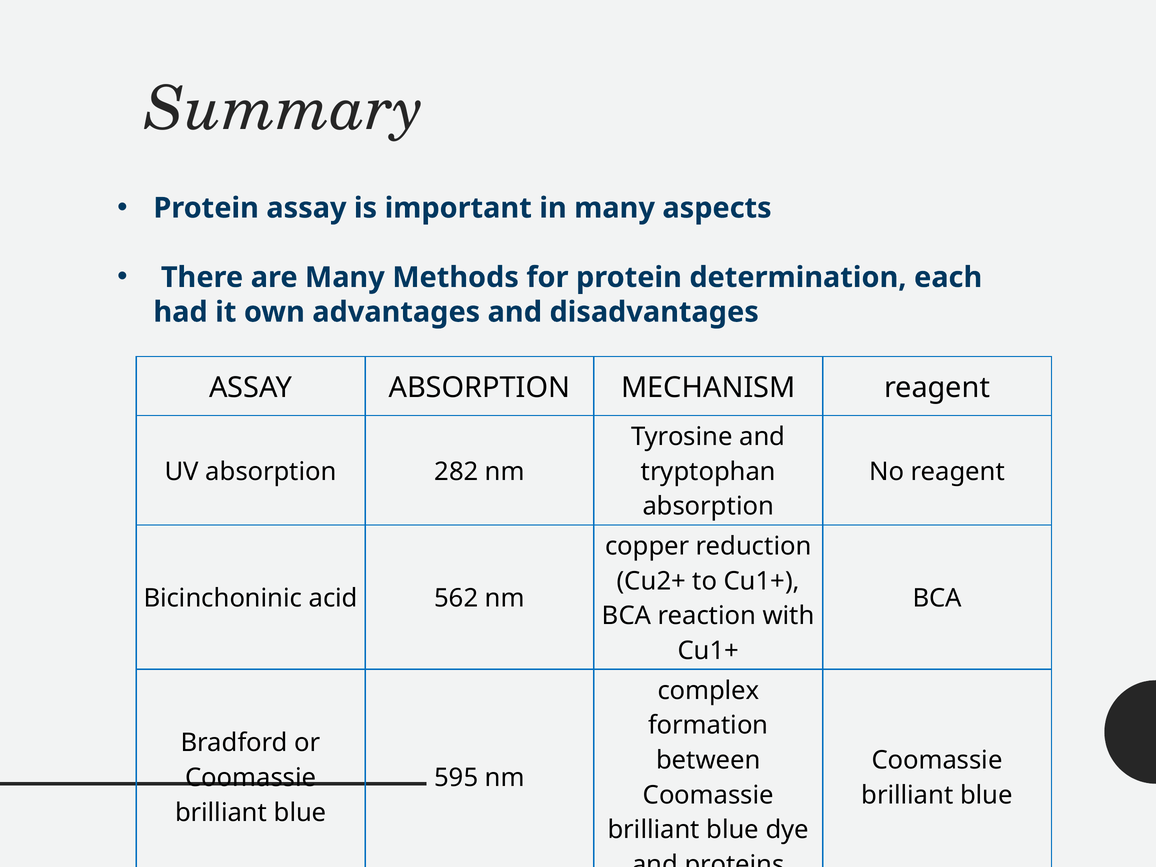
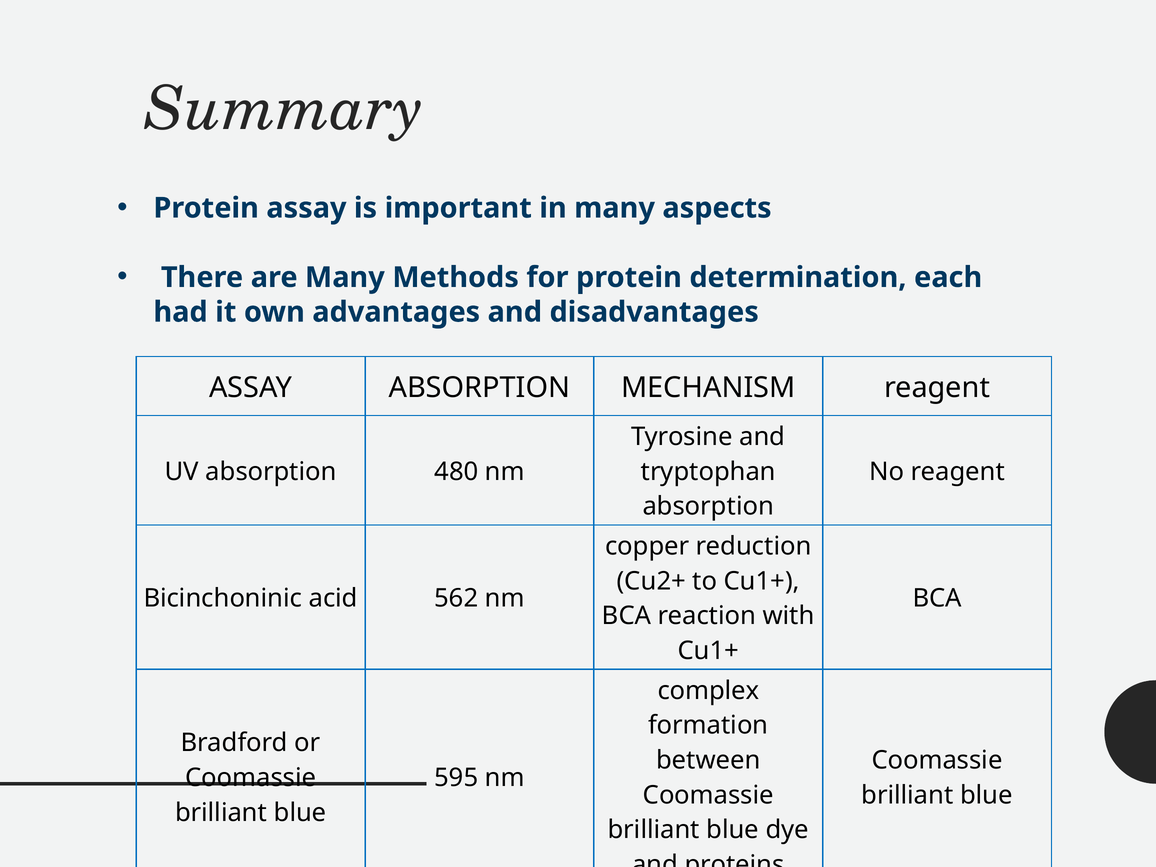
282: 282 -> 480 (456, 472)
